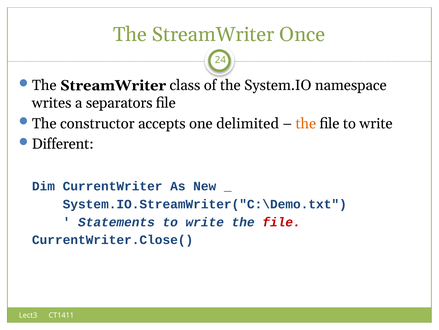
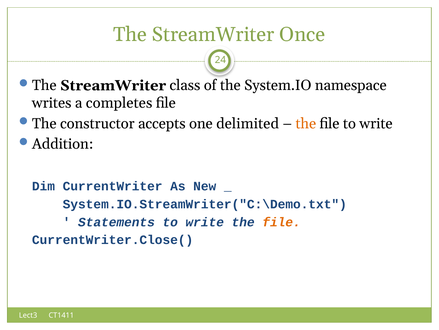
separators: separators -> completes (119, 103)
Different: Different -> Addition (63, 144)
file colour: red -> orange (282, 222)
